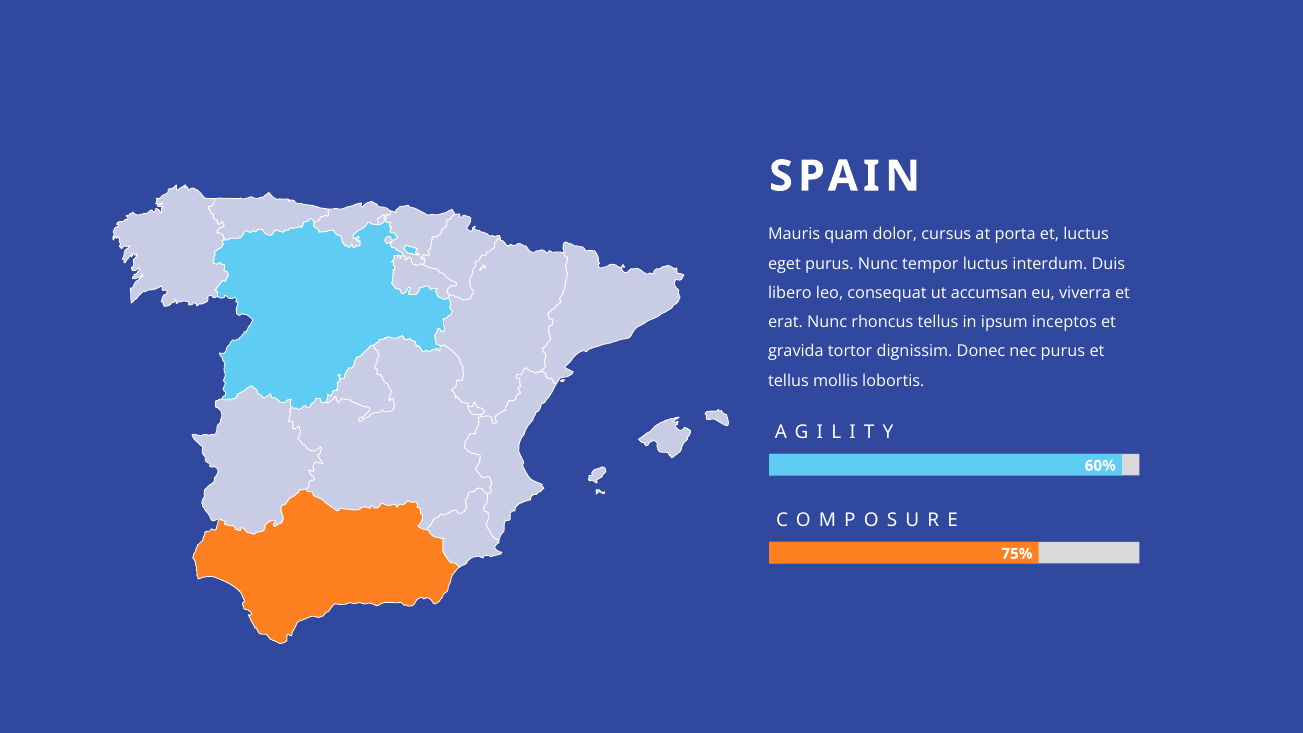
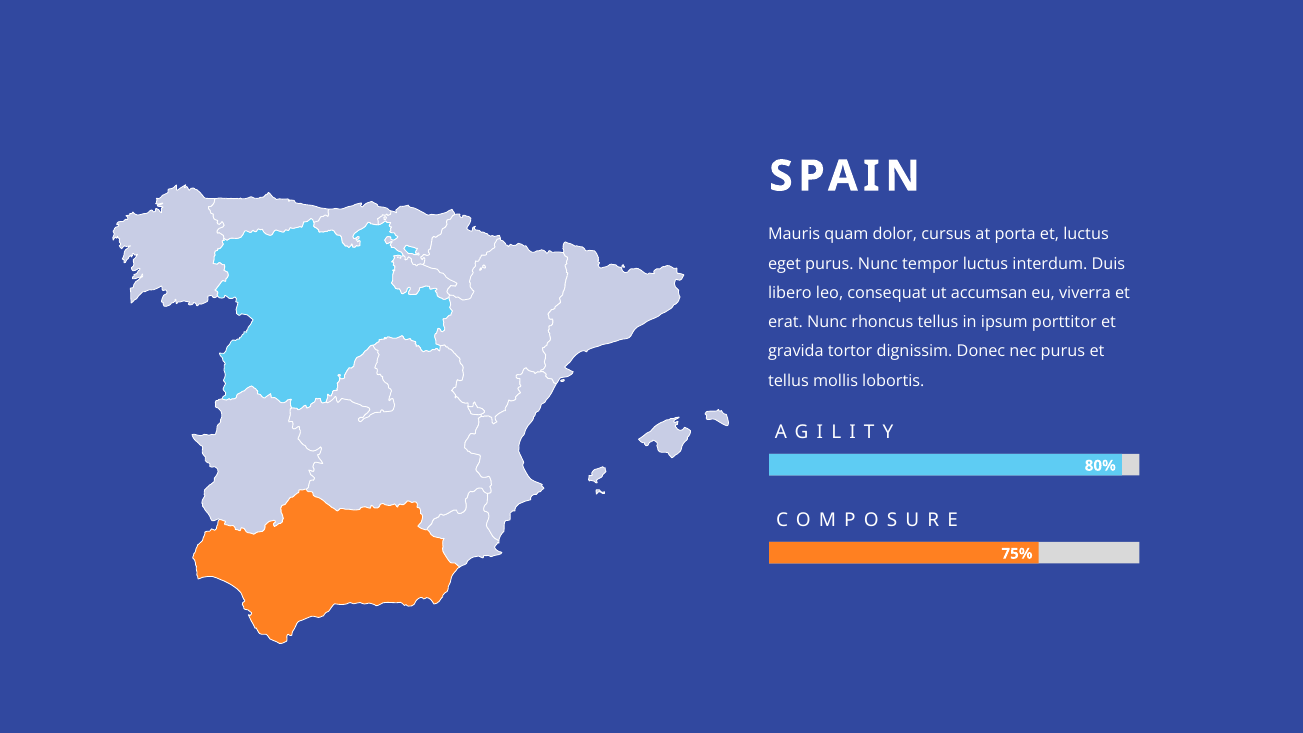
inceptos: inceptos -> porttitor (1064, 322)
60%: 60% -> 80% (1100, 466)
